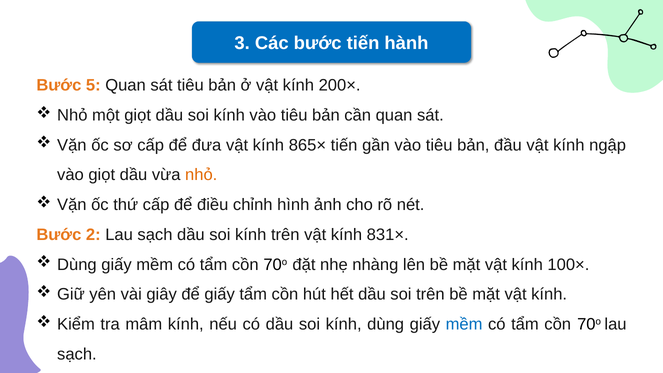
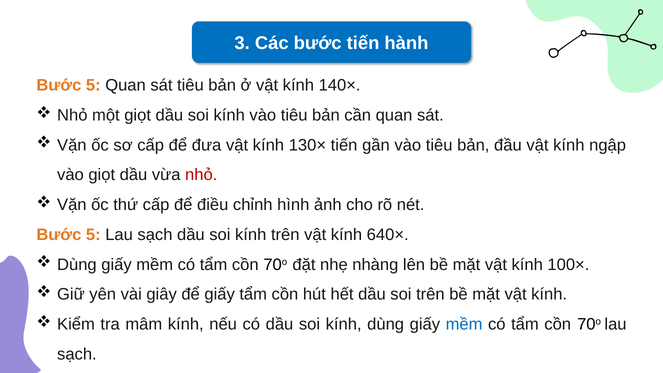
200×: 200× -> 140× (340, 85)
865×: 865× -> 130× (307, 145)
nhỏ colour: orange -> red (201, 175)
2: 2 -> 5 (93, 235)
831×: 831× -> 640× (388, 235)
